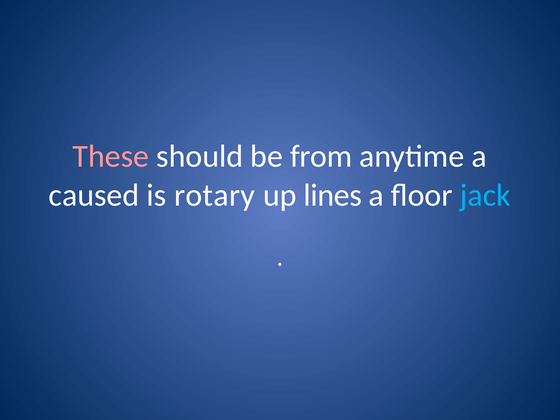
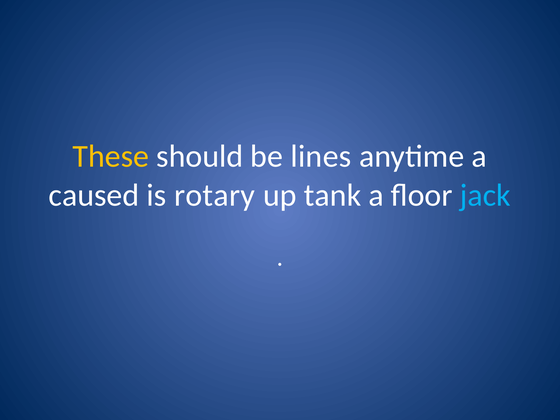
These colour: pink -> yellow (111, 156)
from: from -> lines (321, 156)
lines: lines -> tank (332, 195)
